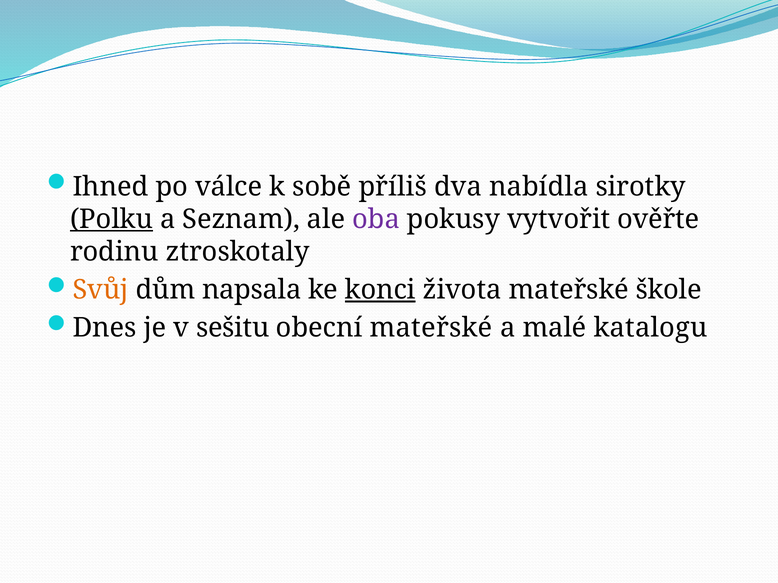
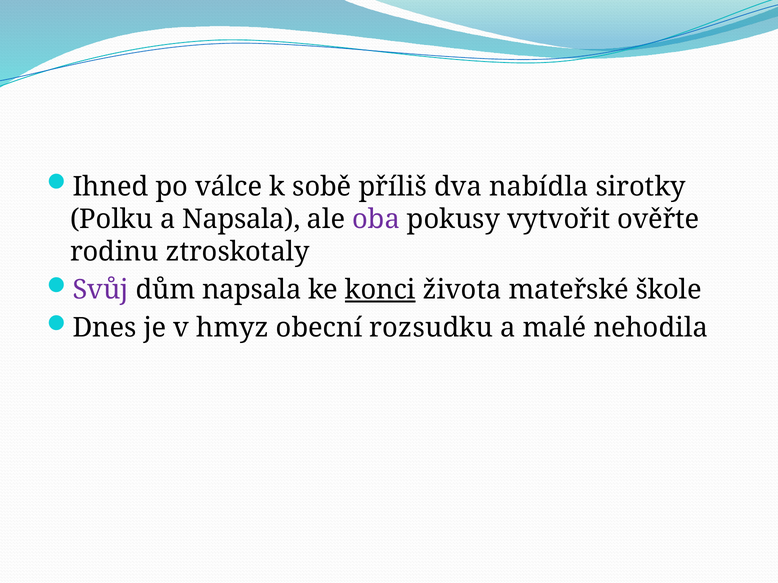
Polku underline: present -> none (112, 219)
a Seznam: Seznam -> Napsala (241, 219)
Svůj colour: orange -> purple (101, 290)
sešitu: sešitu -> hmyz (233, 328)
obecní mateřské: mateřské -> rozsudku (431, 328)
katalogu: katalogu -> nehodila (651, 328)
